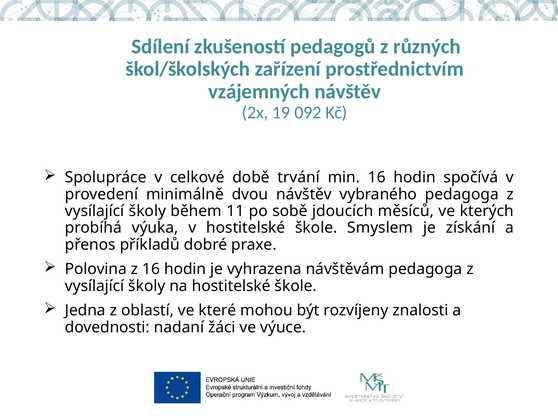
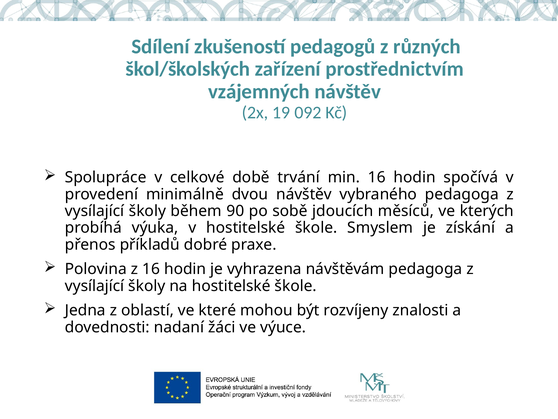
11: 11 -> 90 (235, 211)
